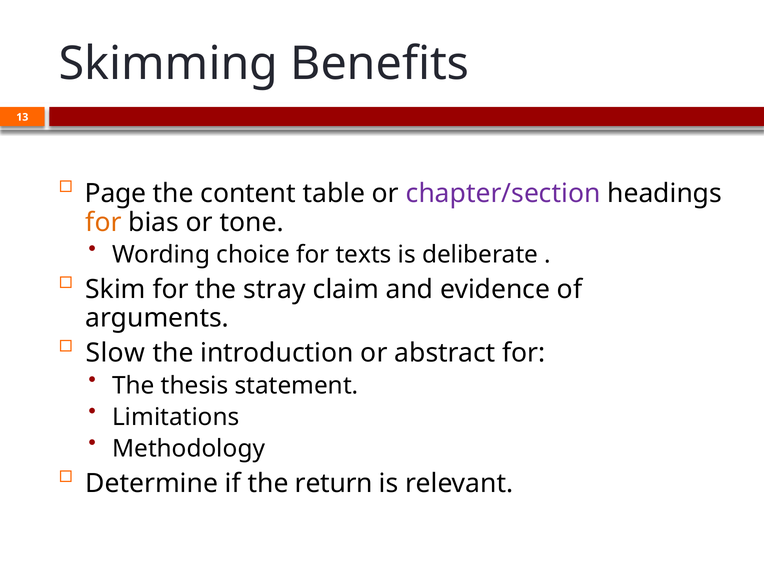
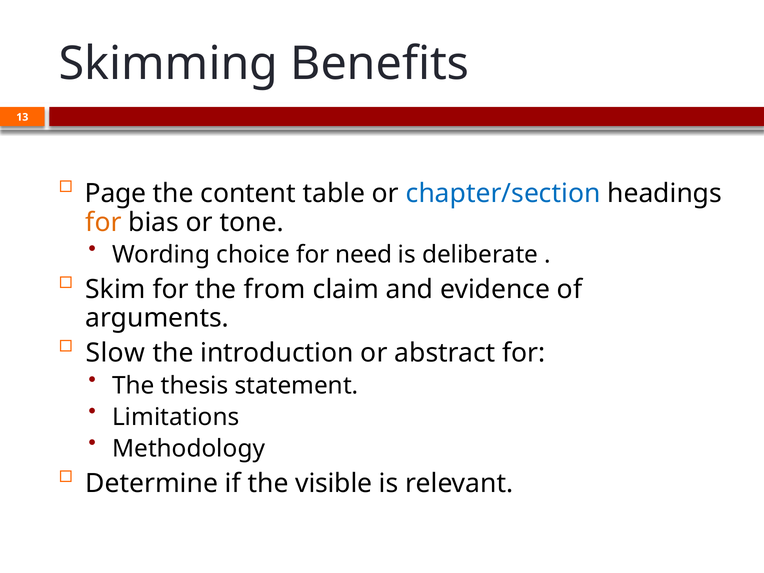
chapter/section colour: purple -> blue (503, 194)
texts: texts -> need (364, 255)
stray: stray -> from (274, 289)
return: return -> visible (334, 483)
